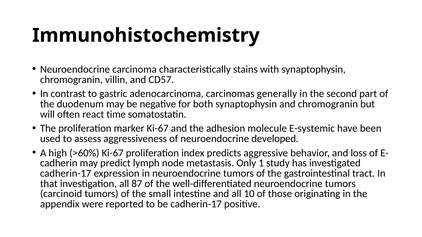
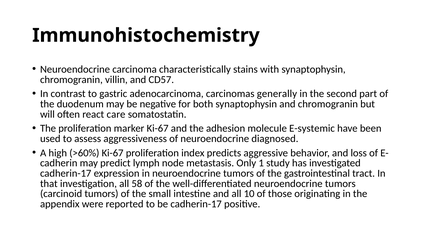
time: time -> care (116, 114)
developed: developed -> diagnosed (275, 139)
87: 87 -> 58 (137, 184)
